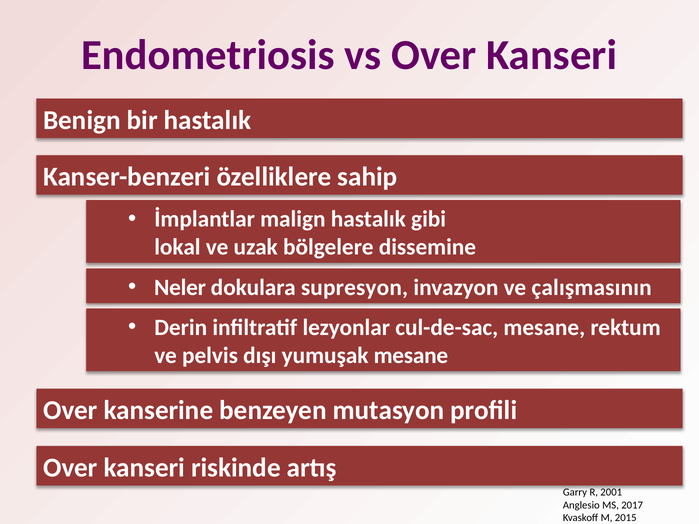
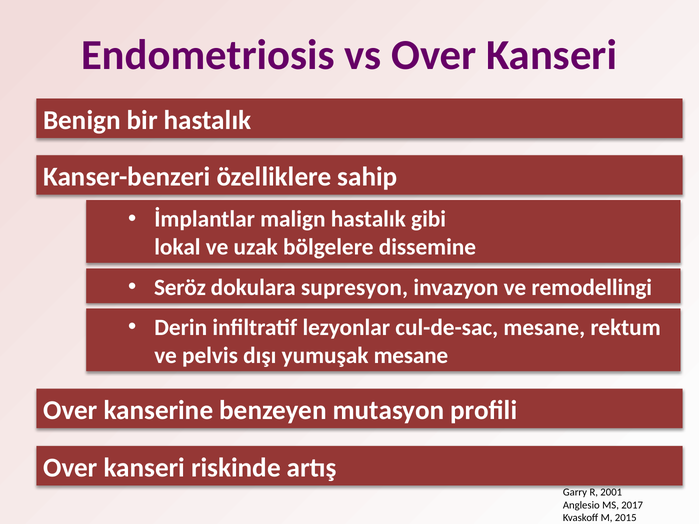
Neler: Neler -> Seröz (180, 288)
çalışmasının: çalışmasının -> remodellingi (592, 288)
